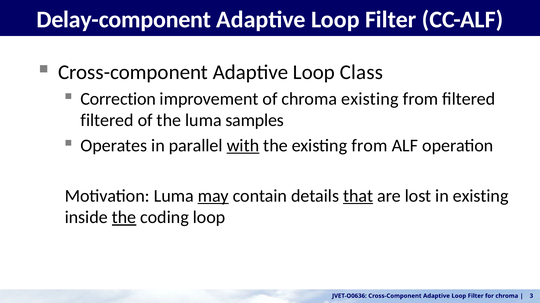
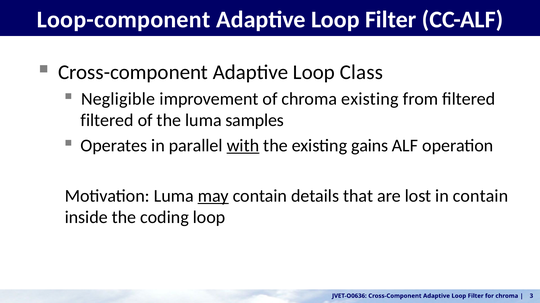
Delay-component: Delay-component -> Loop-component (124, 20)
Correction: Correction -> Negligible (118, 99)
the existing from: from -> gains (370, 146)
that underline: present -> none (358, 196)
in existing: existing -> contain (481, 196)
the underline: present -> none (124, 218)
